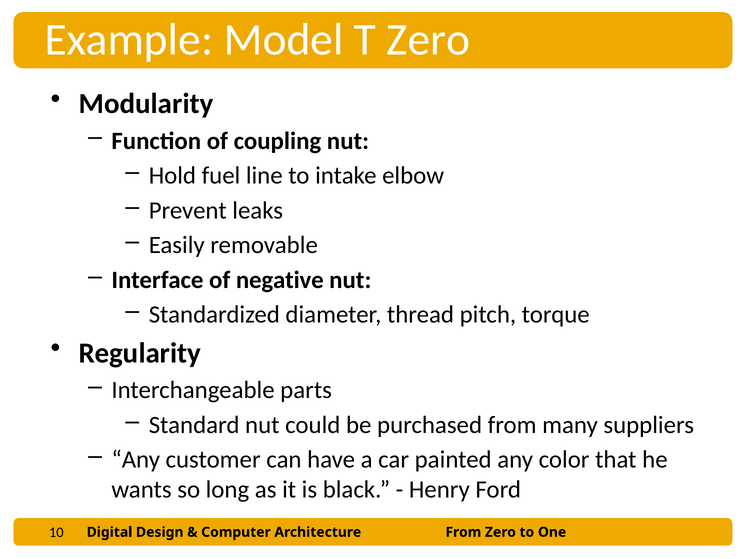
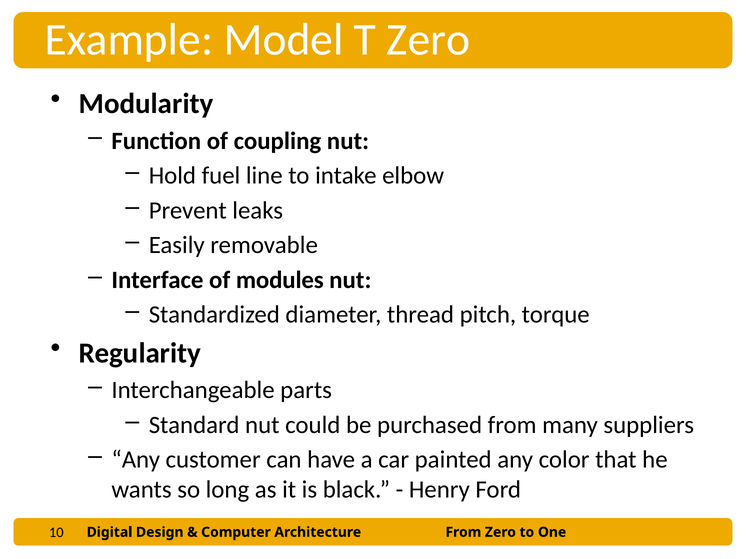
negative: negative -> modules (280, 280)
